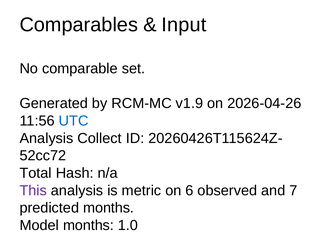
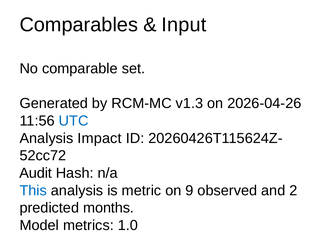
v1.9: v1.9 -> v1.3 (189, 103)
Collect: Collect -> Impact (100, 138)
Total: Total -> Audit (36, 173)
This colour: purple -> blue (33, 190)
6: 6 -> 9 (189, 190)
7: 7 -> 2 (293, 190)
Model months: months -> metrics (88, 225)
